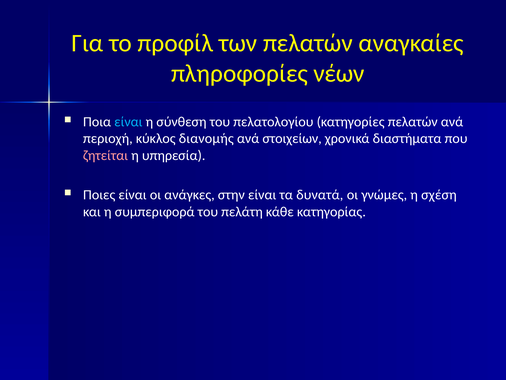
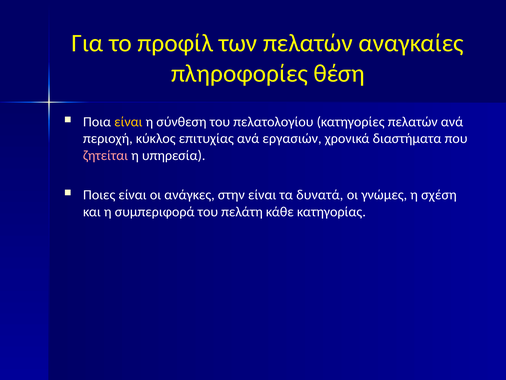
νέων: νέων -> θέση (339, 73)
είναι colour: light blue -> yellow (128, 122)
διανομής: διανομής -> επιτυχίας (206, 138)
στοιχείων: στοιχείων -> εργασιών (292, 138)
